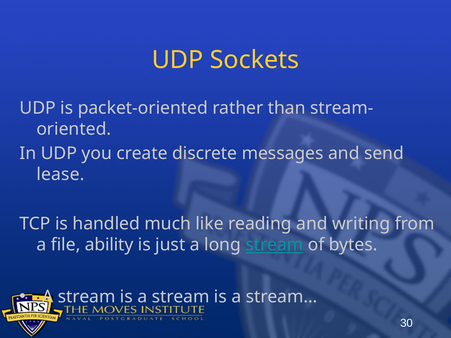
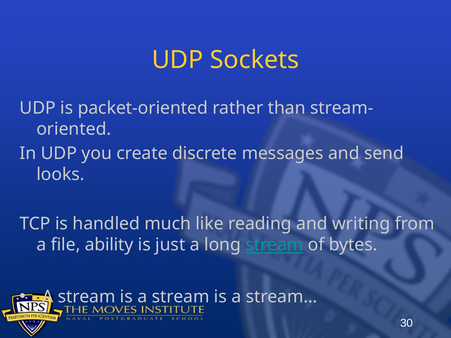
lease: lease -> looks (61, 175)
